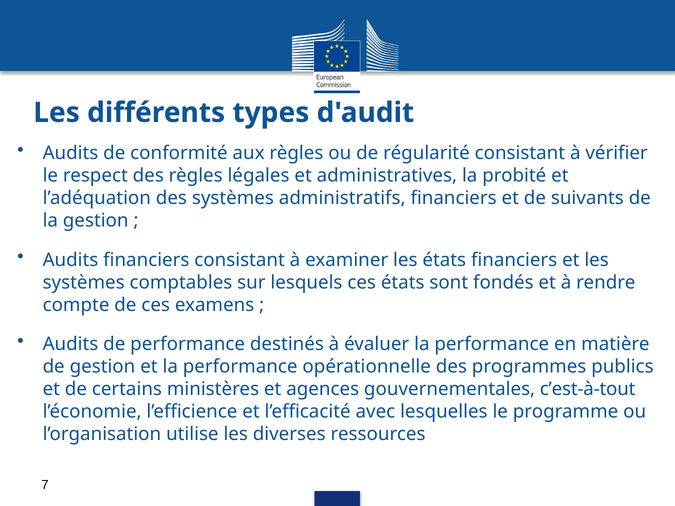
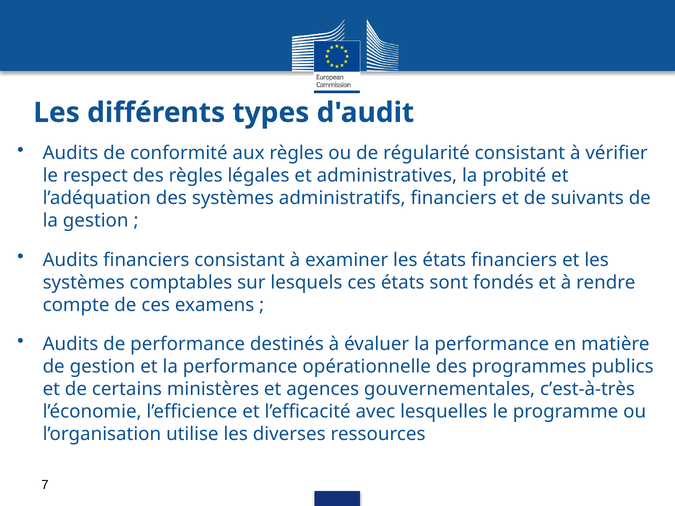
c’est-à-tout: c’est-à-tout -> c’est-à-très (588, 389)
